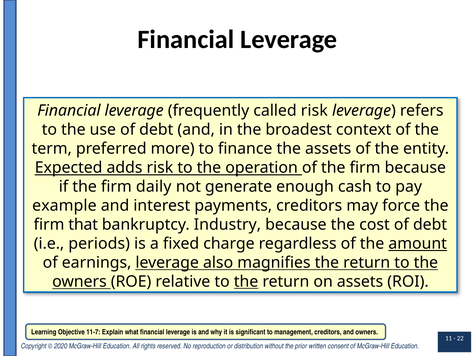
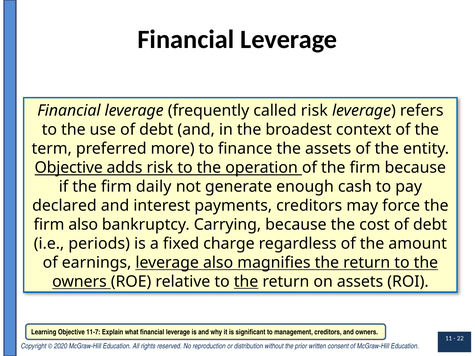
Expected: Expected -> Objective (69, 168)
example: example -> declared (64, 206)
firm that: that -> also (83, 225)
Industry: Industry -> Carrying (227, 225)
amount underline: present -> none (418, 244)
